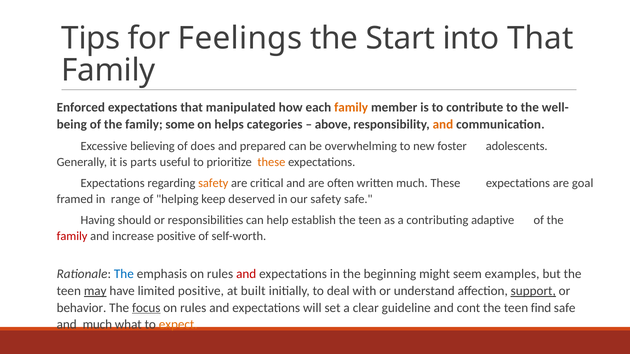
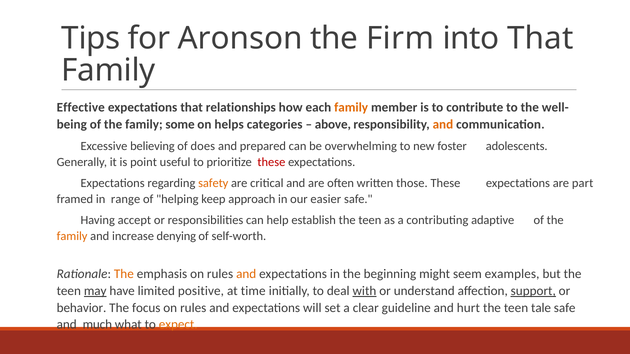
Feelings: Feelings -> Aronson (240, 38)
Start: Start -> Firm (400, 38)
Enforced: Enforced -> Effective (81, 108)
manipulated: manipulated -> relationships (241, 108)
parts: parts -> point (144, 162)
these colour: orange -> red (271, 162)
written much: much -> those (412, 183)
goal: goal -> part (583, 183)
deserved: deserved -> approach (252, 199)
our safety: safety -> easier (326, 199)
should: should -> accept (134, 221)
family colour: red -> orange (72, 237)
increase positive: positive -> denying (176, 237)
The colour: blue -> orange (124, 274)
and colour: red -> orange (246, 274)
built: built -> time (253, 291)
with underline: none -> present (364, 291)
focus underline: present -> none (146, 308)
cont: cont -> hurt (468, 308)
find: find -> tale (541, 308)
